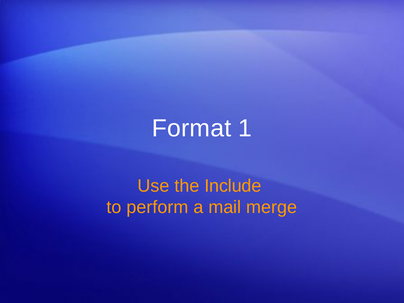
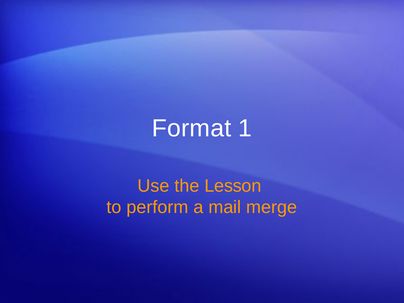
Include: Include -> Lesson (233, 186)
